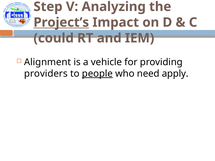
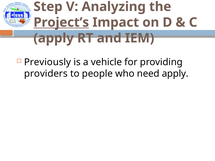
could: could -> apply (54, 38)
Alignment: Alignment -> Previously (48, 62)
people underline: present -> none (97, 74)
